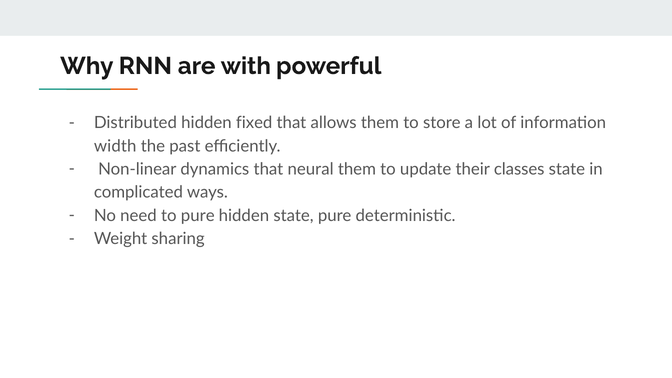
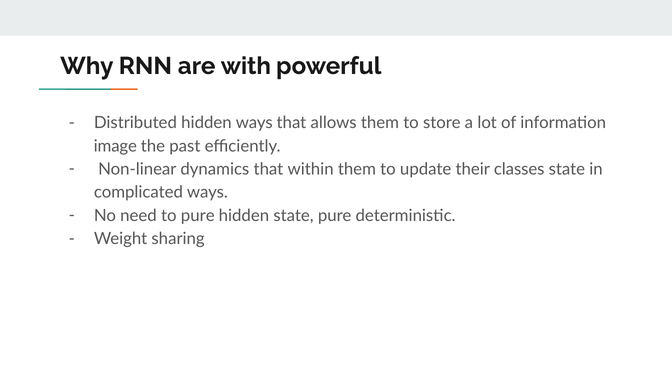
hidden fixed: fixed -> ways (254, 123)
width: width -> image (115, 146)
neural: neural -> within (311, 169)
